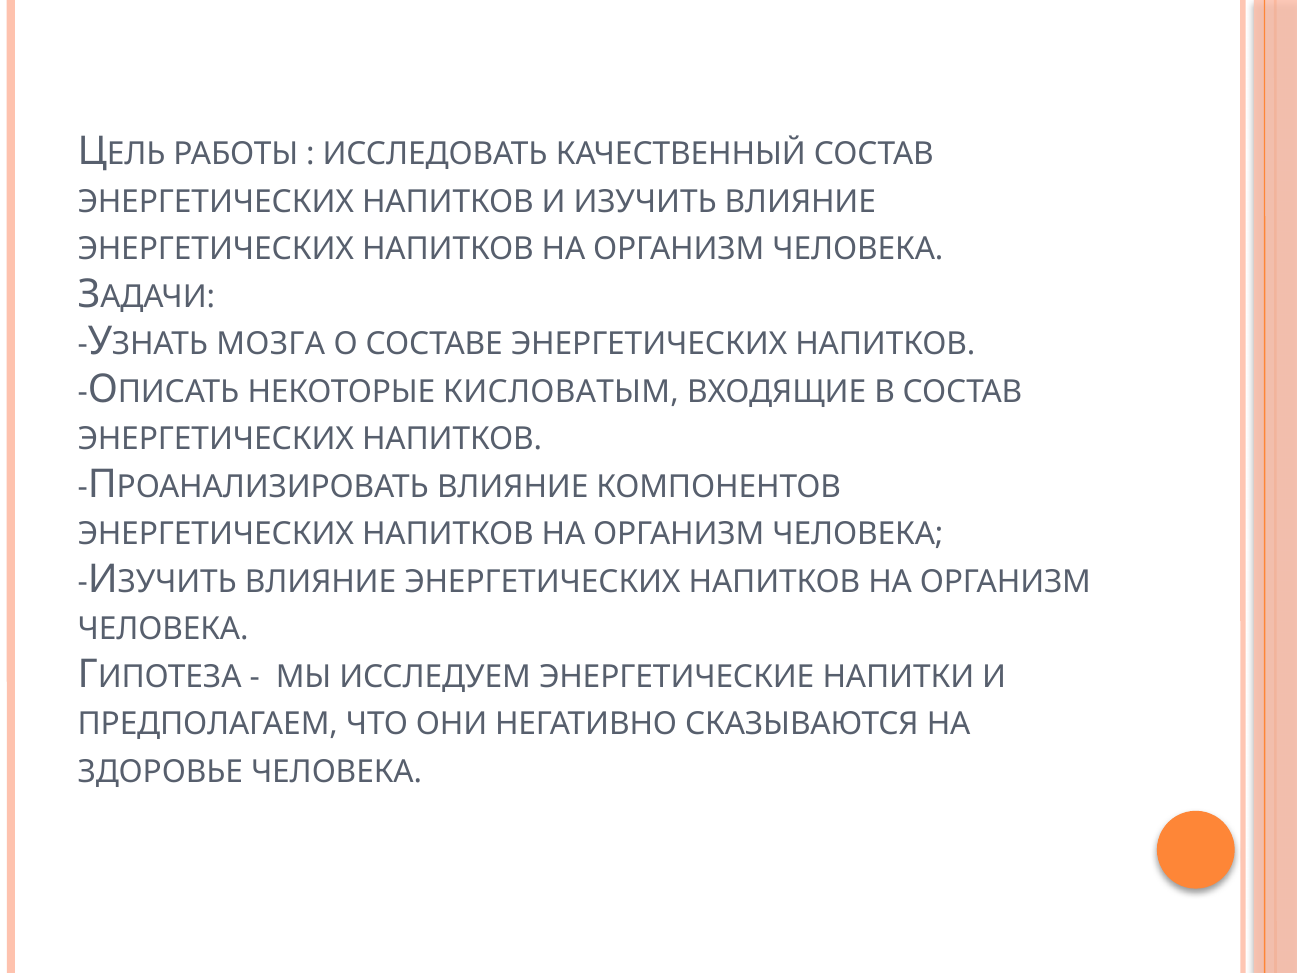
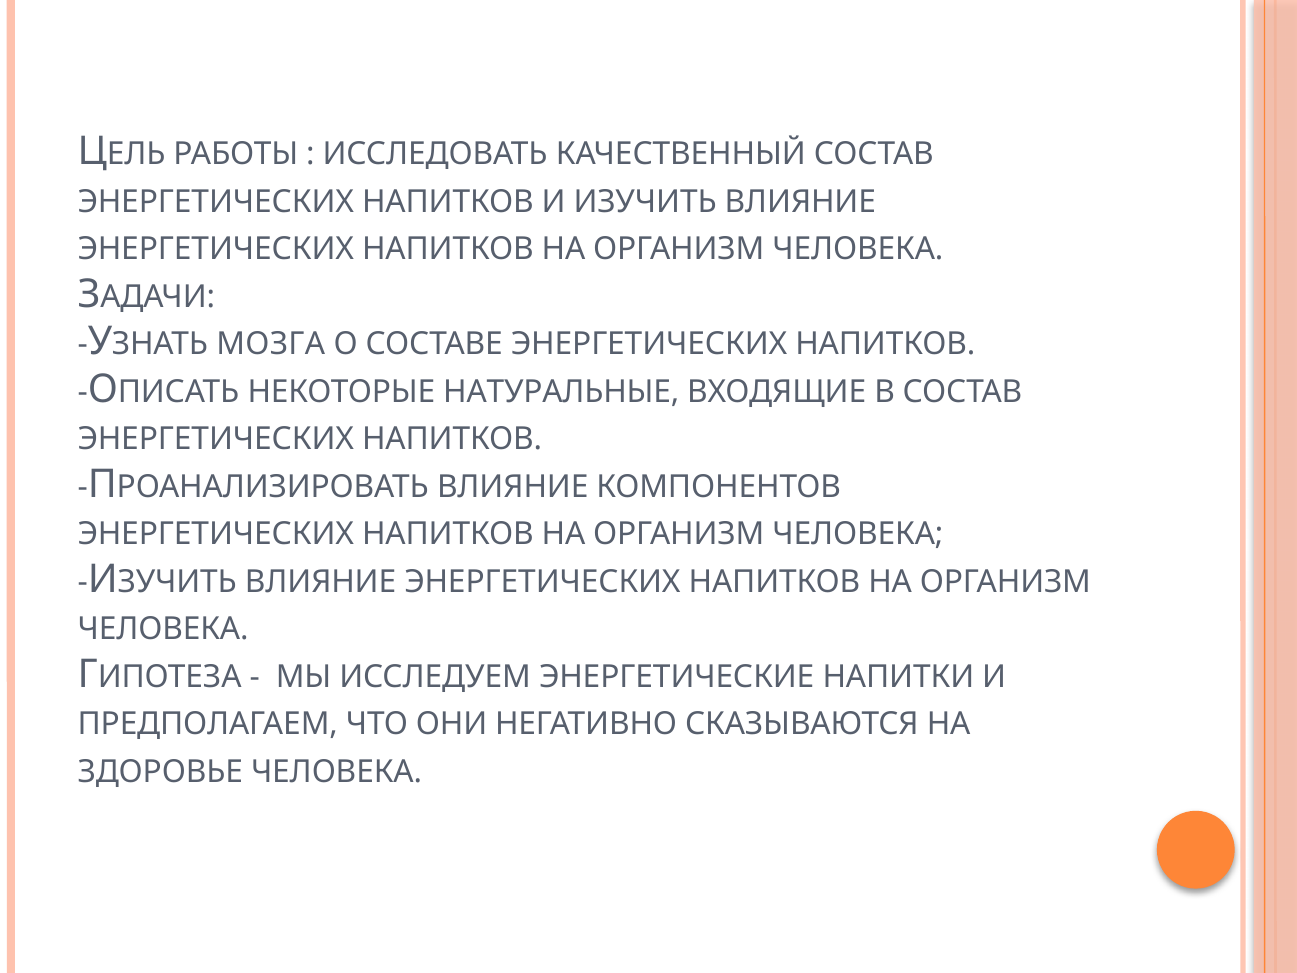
КИСЛОВАТЫМ: КИСЛОВАТЫМ -> НАТУРАЛЬНЫЕ (561, 392)
